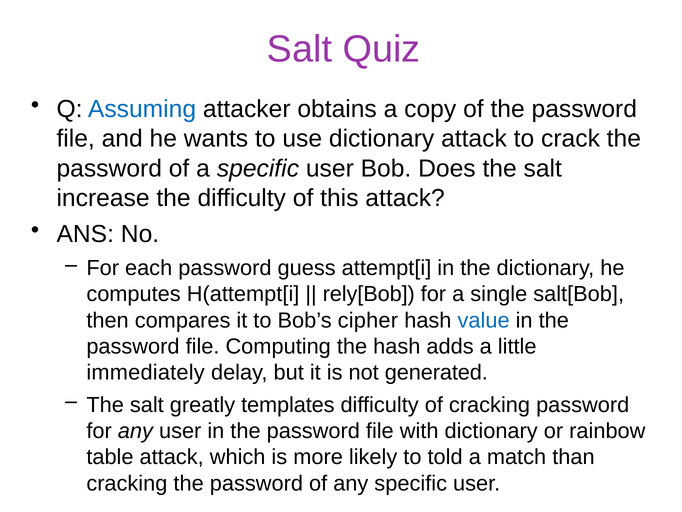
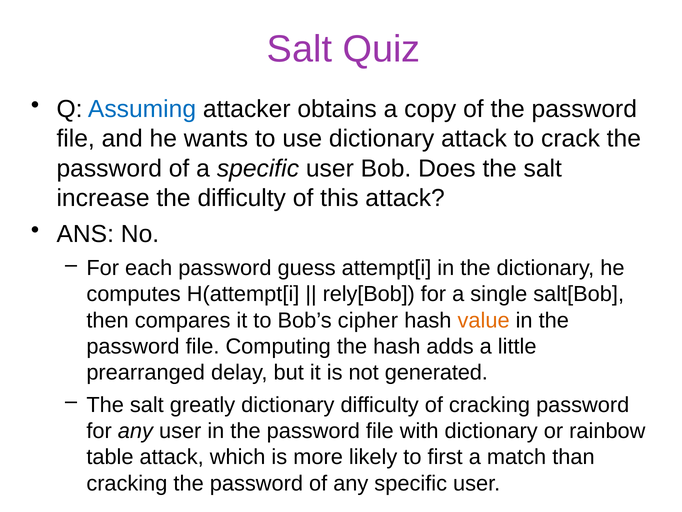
value colour: blue -> orange (484, 320)
immediately: immediately -> prearranged (146, 372)
greatly templates: templates -> dictionary (288, 405)
told: told -> first (445, 457)
